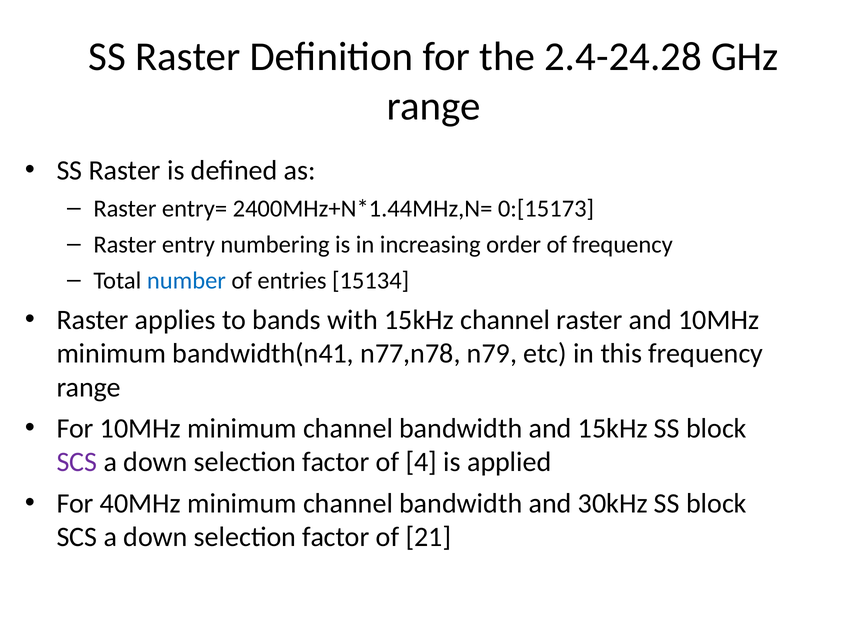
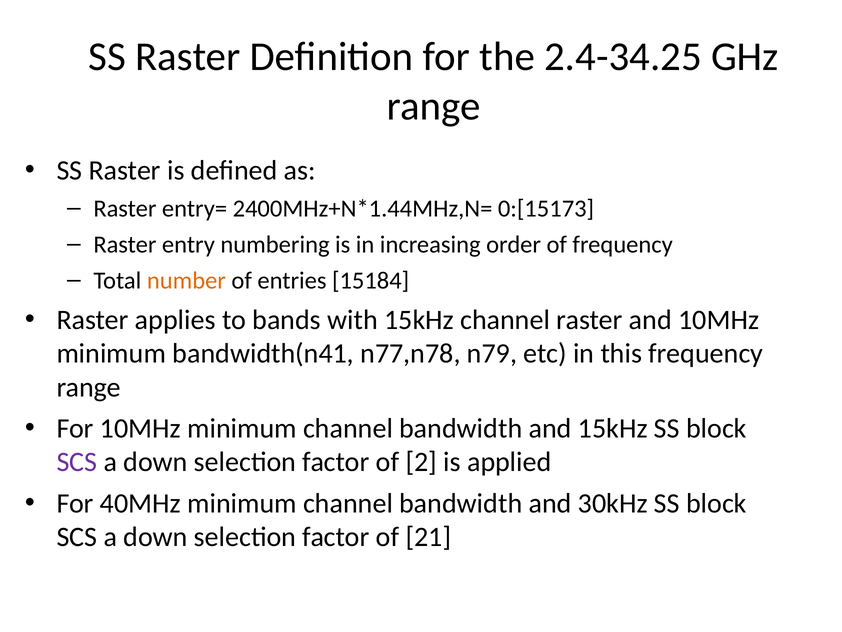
2.4-24.28: 2.4-24.28 -> 2.4-34.25 (623, 57)
number colour: blue -> orange (186, 280)
15134: 15134 -> 15184 (371, 280)
4: 4 -> 2 (421, 462)
